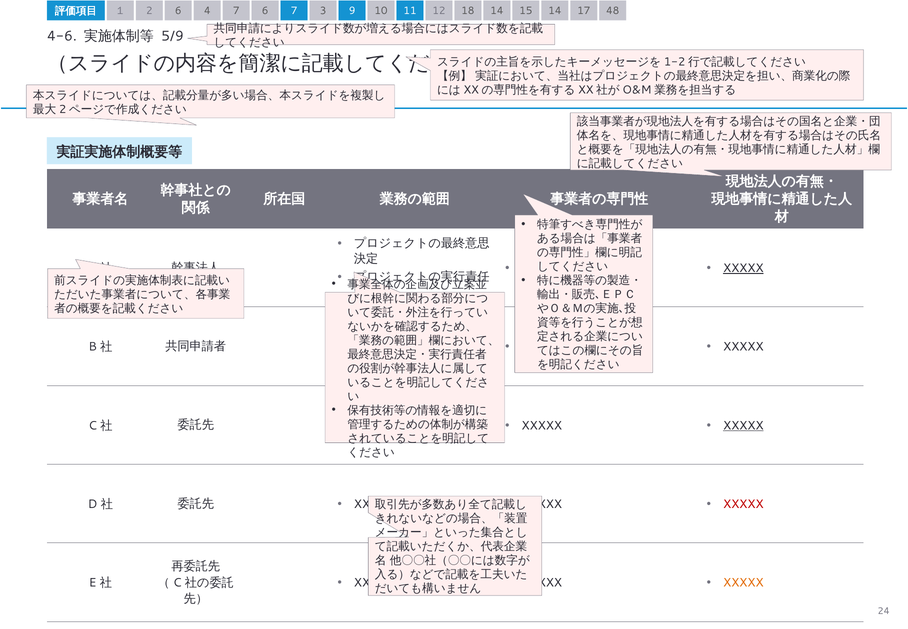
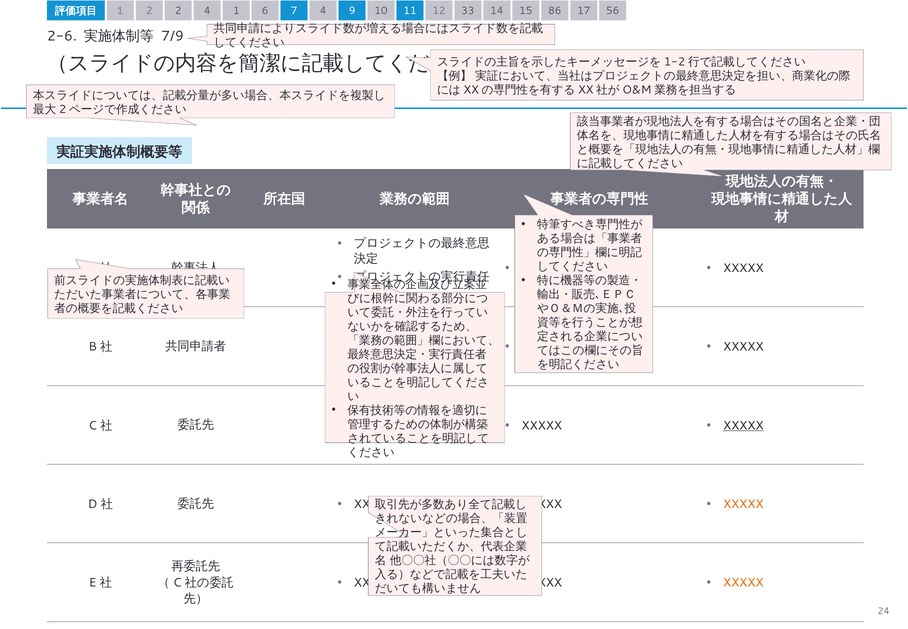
2 6: 6 -> 2 (178, 11)
4 7: 7 -> 1 (236, 11)
7 3: 3 -> 4 (323, 11)
18: 18 -> 33 (468, 11)
15 14: 14 -> 86 (555, 11)
48: 48 -> 56 (613, 11)
4-6: 4-6 -> 2-6 (62, 36)
5/9: 5/9 -> 7/9 (172, 36)
XXXXX underline: present -> none (743, 268)
XXXXX colour: red -> orange (743, 504)
